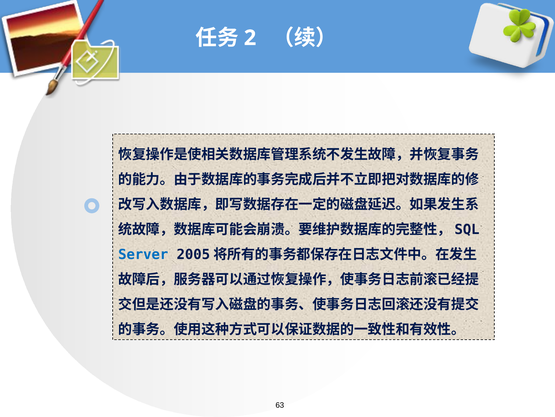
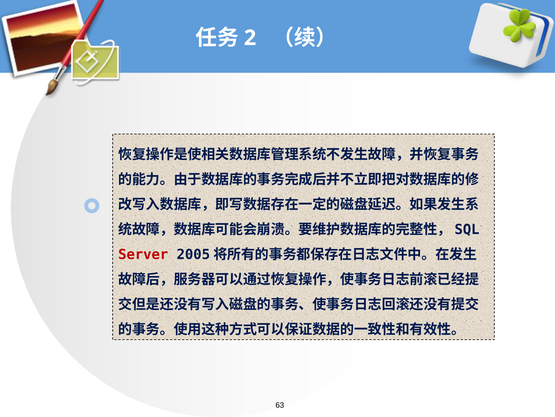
Server colour: blue -> red (143, 254)
